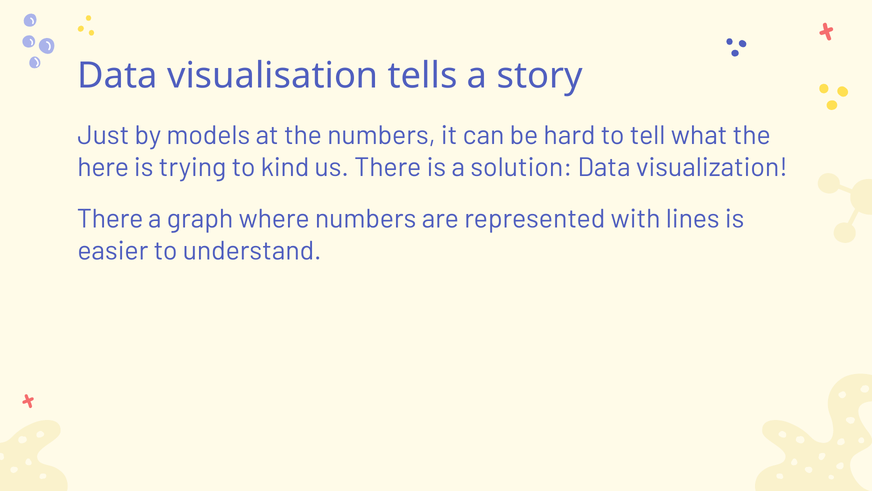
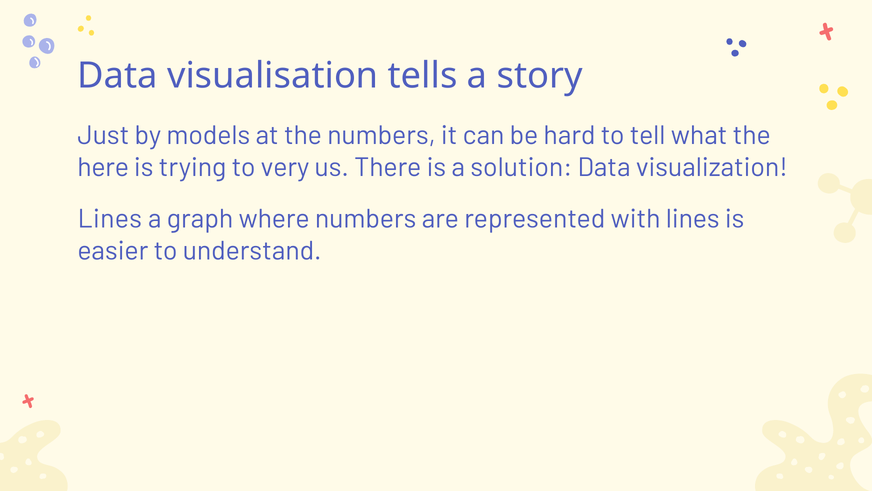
kind: kind -> very (285, 167)
There: There -> Lines (110, 219)
